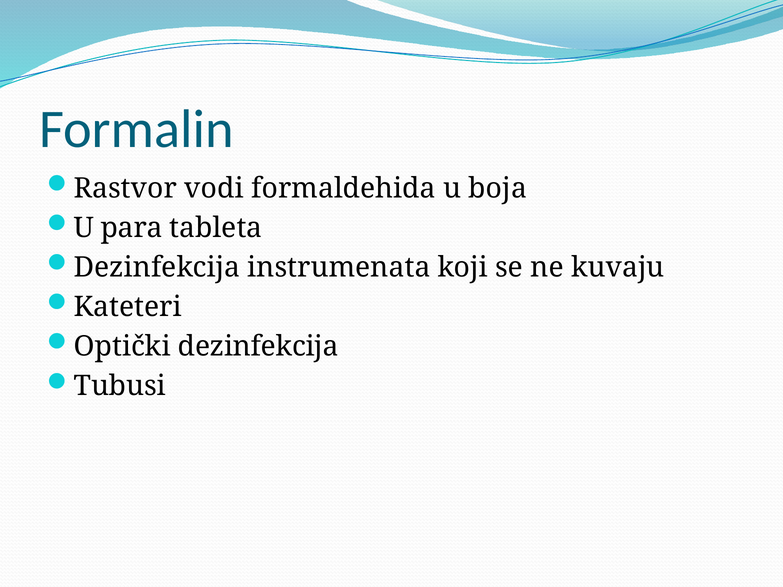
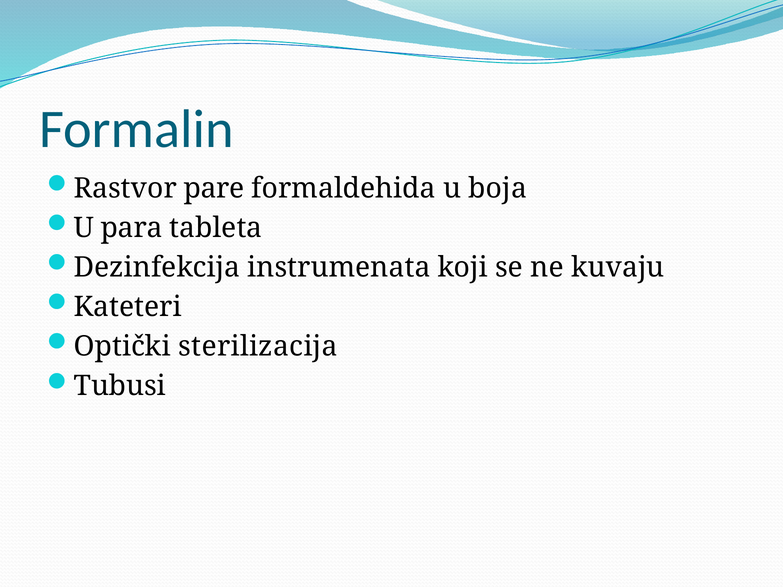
vodi: vodi -> pare (214, 189)
Optički dezinfekcija: dezinfekcija -> sterilizacija (258, 347)
